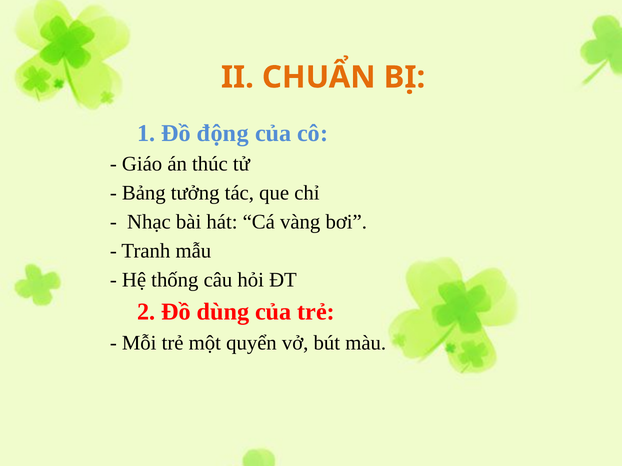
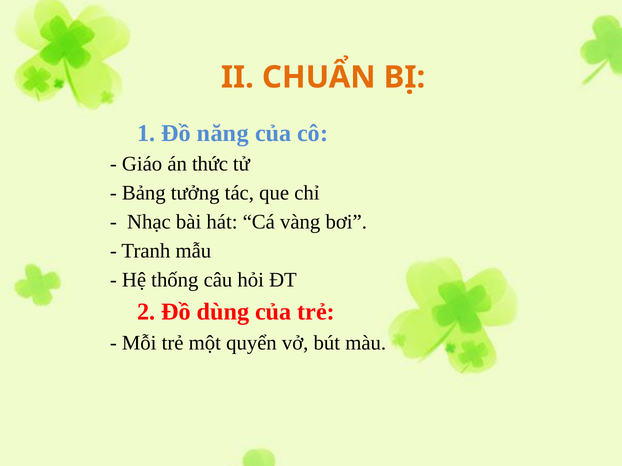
động: động -> năng (223, 133)
thúc: thúc -> thức (210, 164)
